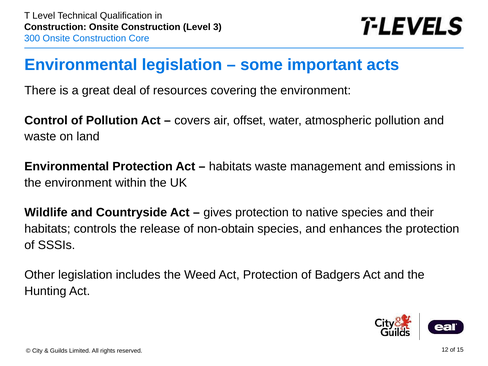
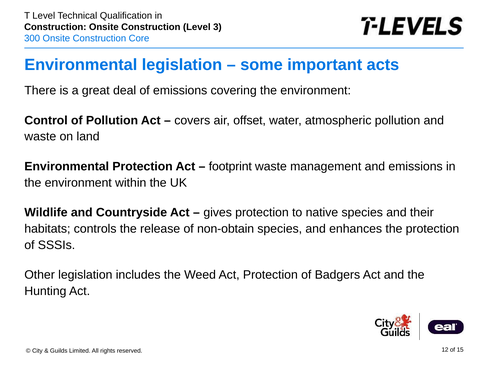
of resources: resources -> emissions (180, 91)
habitats: habitats -> footprint (230, 166)
